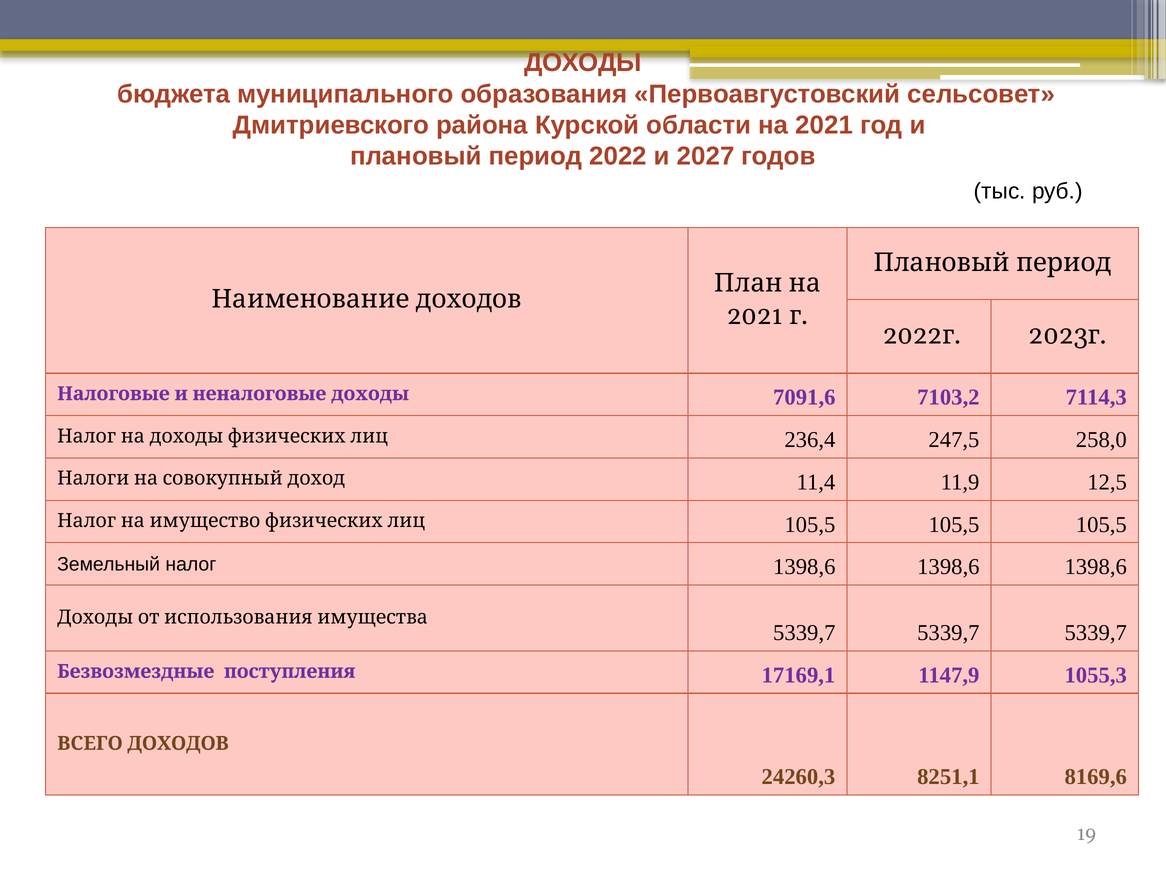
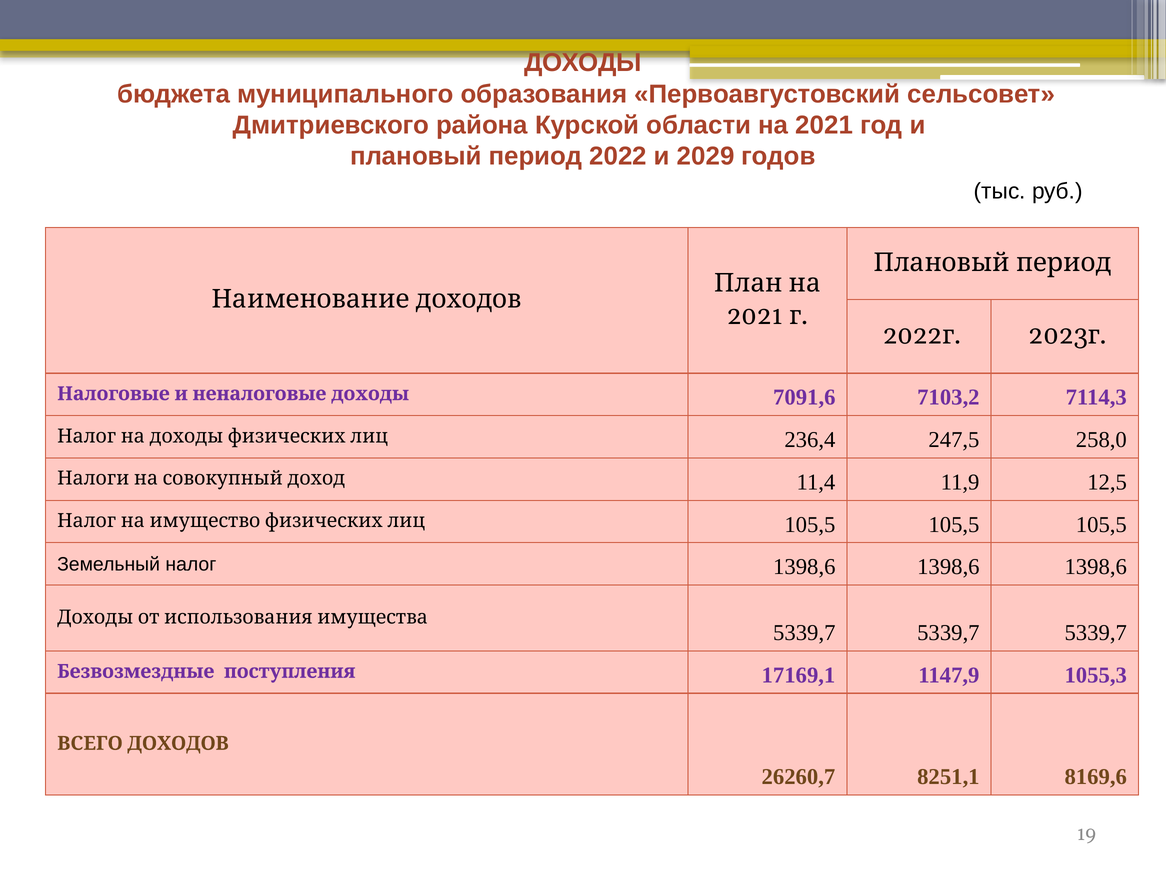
2027: 2027 -> 2029 (706, 156)
24260,3: 24260,3 -> 26260,7 (798, 777)
